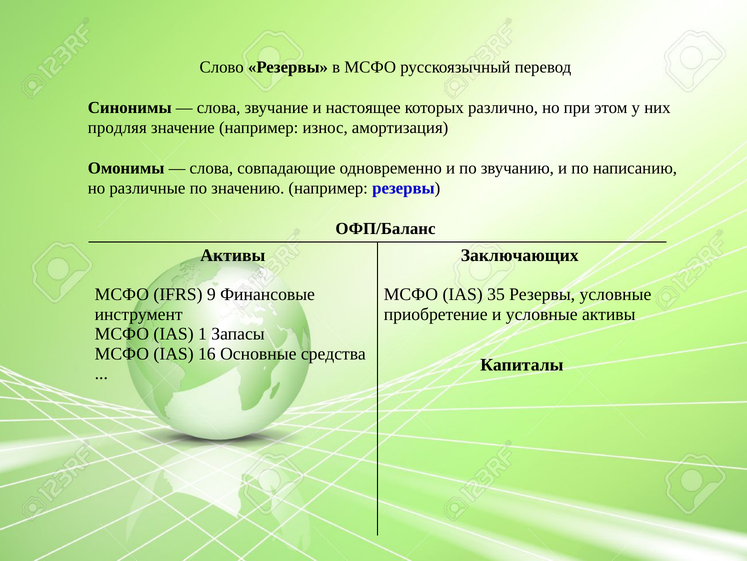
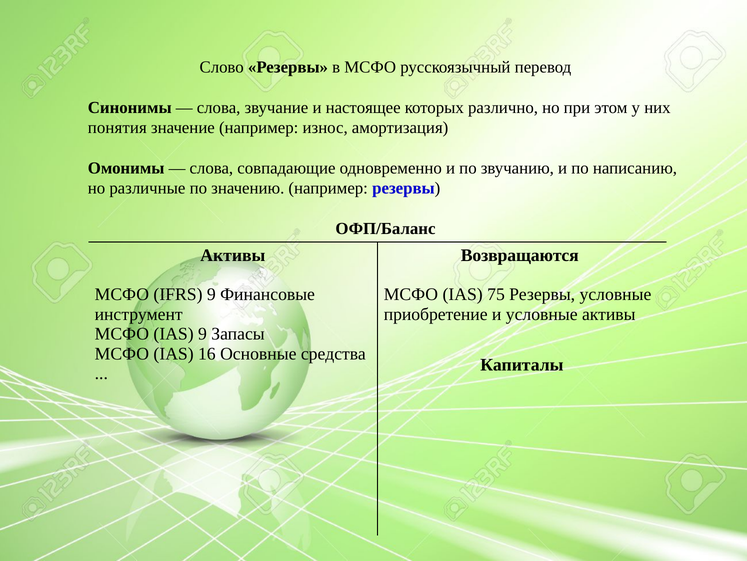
продляя: продляя -> понятия (117, 127)
Заключающих: Заключающих -> Возвращаются (520, 255)
35: 35 -> 75 (496, 294)
IAS 1: 1 -> 9 (202, 334)
